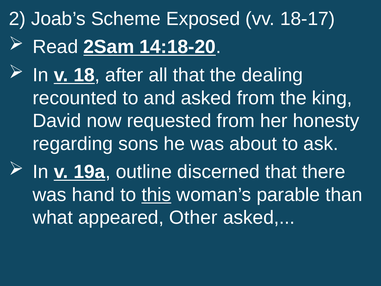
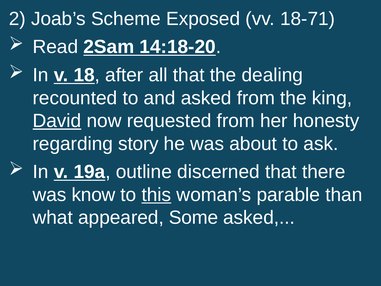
18-17: 18-17 -> 18-71 (308, 19)
David underline: none -> present (57, 121)
sons: sons -> story (138, 144)
hand: hand -> know (94, 195)
Other: Other -> Some (194, 217)
